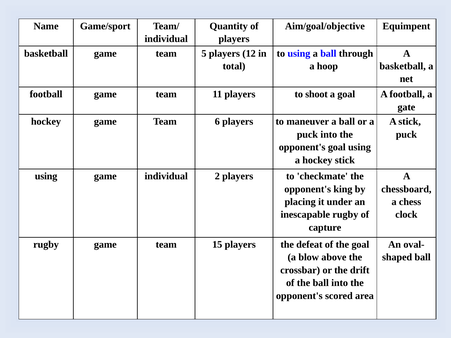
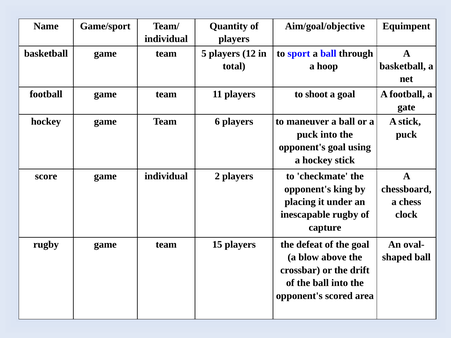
to using: using -> sport (299, 53)
using: using -> score (46, 176)
